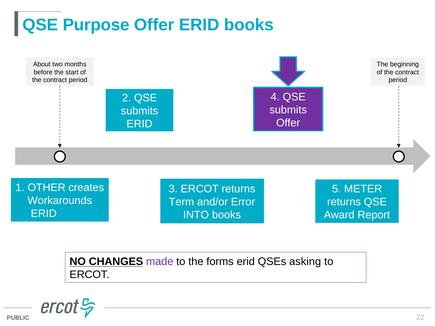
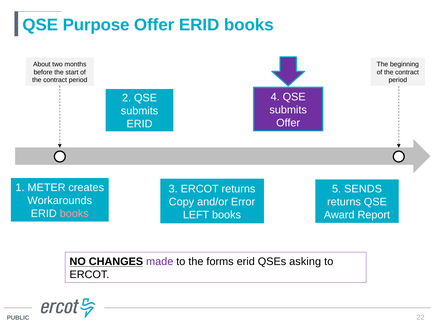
OTHER: OTHER -> METER (47, 188)
METER: METER -> SENDS (363, 189)
Term: Term -> Copy (182, 202)
books colour: light blue -> pink (74, 214)
INTO: INTO -> LEFT (196, 215)
